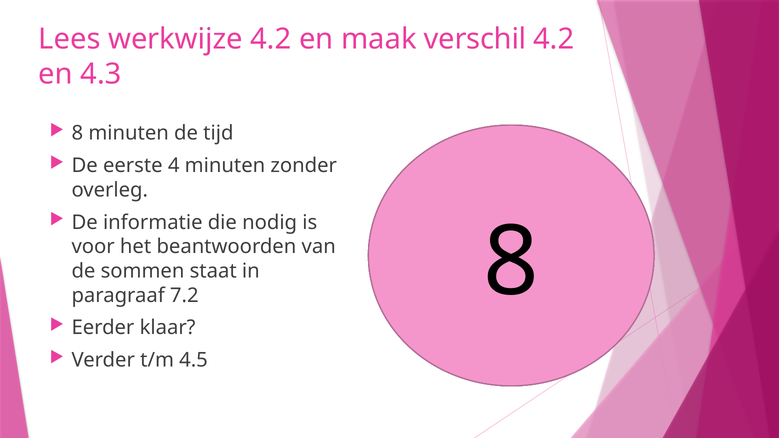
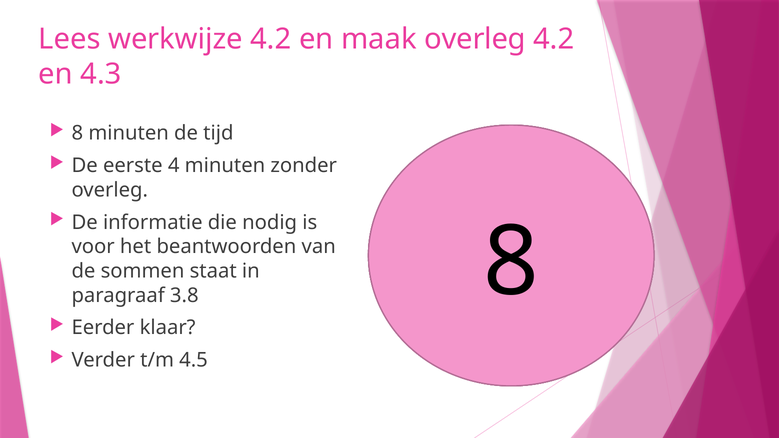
maak verschil: verschil -> overleg (475, 39)
7.2: 7.2 -> 3.8 (184, 295)
